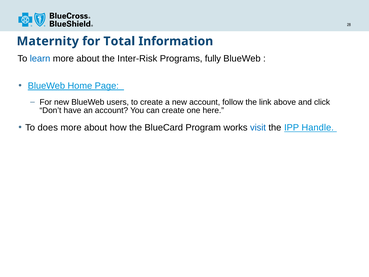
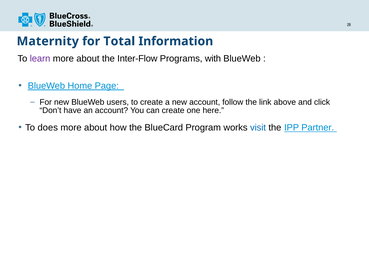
learn colour: blue -> purple (40, 58)
Inter-Risk: Inter-Risk -> Inter-Flow (137, 58)
fully: fully -> with (213, 58)
Handle: Handle -> Partner (318, 127)
